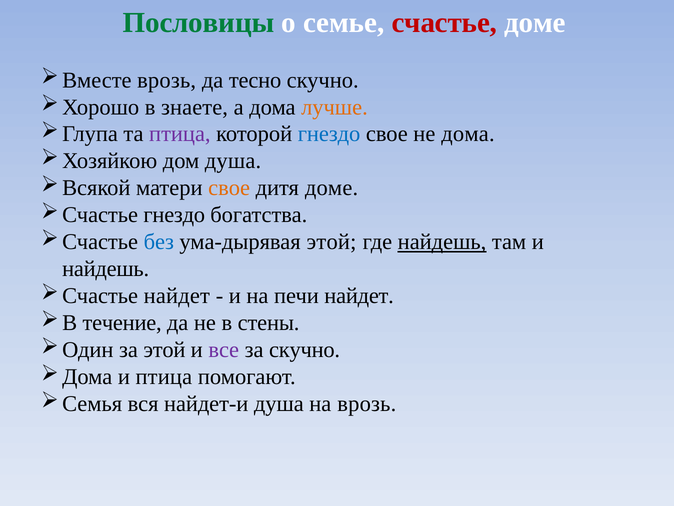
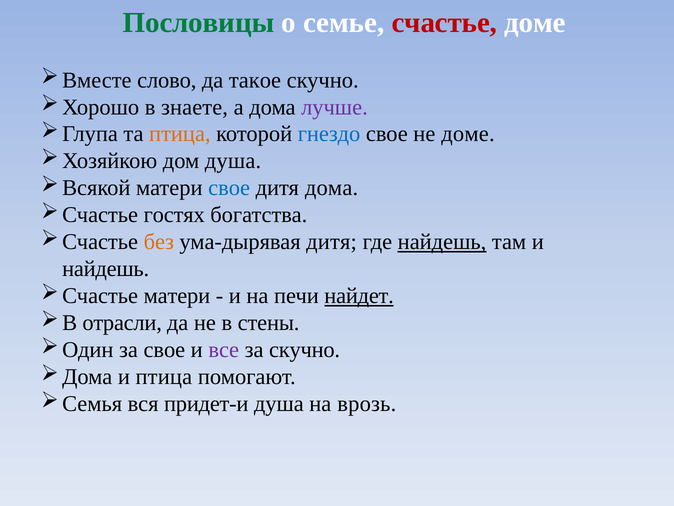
врозь: врозь -> слово (167, 80)
тесно: тесно -> такое (255, 80)
лучше colour: orange -> purple (334, 107)
птица colour: purple -> orange (180, 134)
не дома: дома -> доме (468, 134)
свое colour: orange -> blue (229, 188)
дитя доме: доме -> дома (332, 188)
гнездо: гнездо -> гостях (174, 215)
без colour: blue -> orange (159, 242)
ума-дырявая этой: этой -> дитя (332, 242)
найдет: найдет -> матери (177, 296)
найдет underline: none -> present (359, 296)
течение: течение -> отрасли (122, 323)
за этой: этой -> свое (164, 350)
найдет-и: найдет-и -> придет-и (206, 404)
